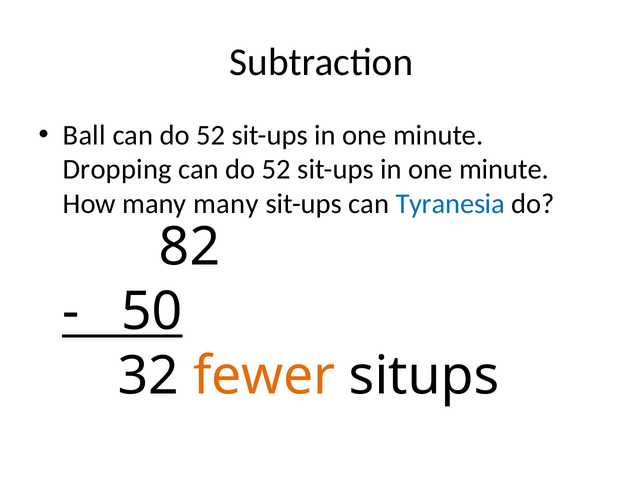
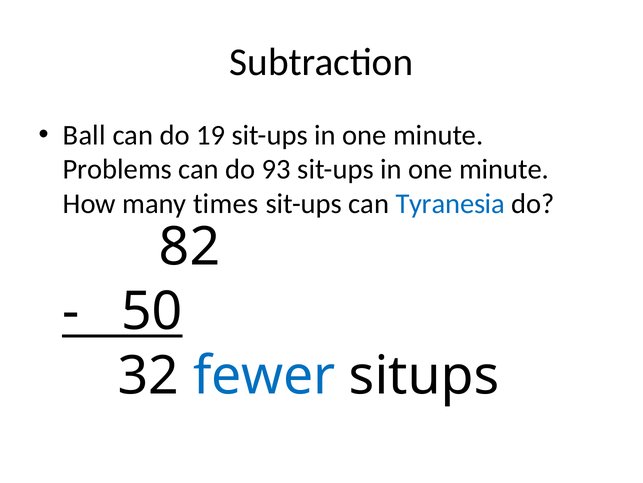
52: 52 -> 19 (211, 135)
Dropping: Dropping -> Problems (117, 169)
52: 52 -> 93 (276, 169)
many many: many -> times (226, 203)
fewer colour: orange -> blue (264, 375)
